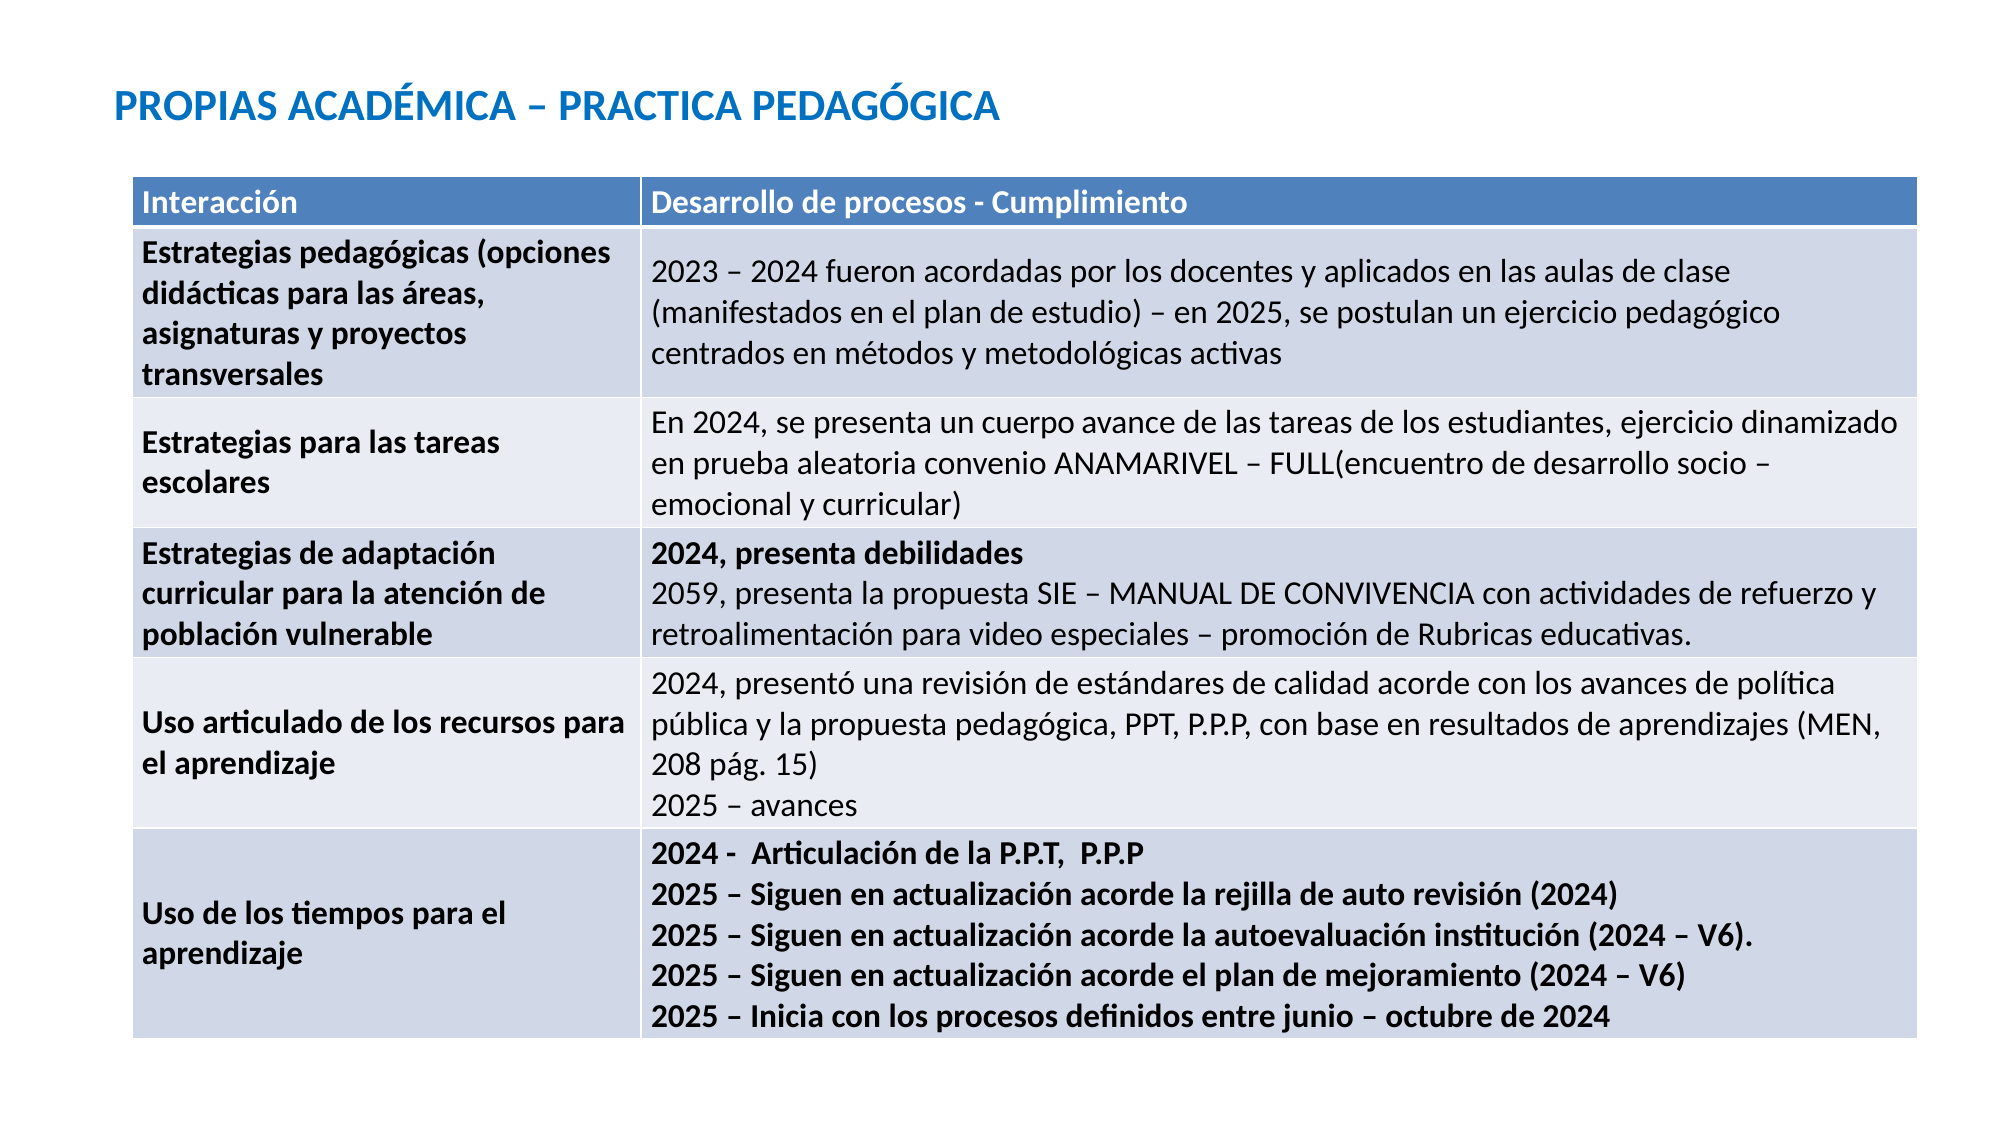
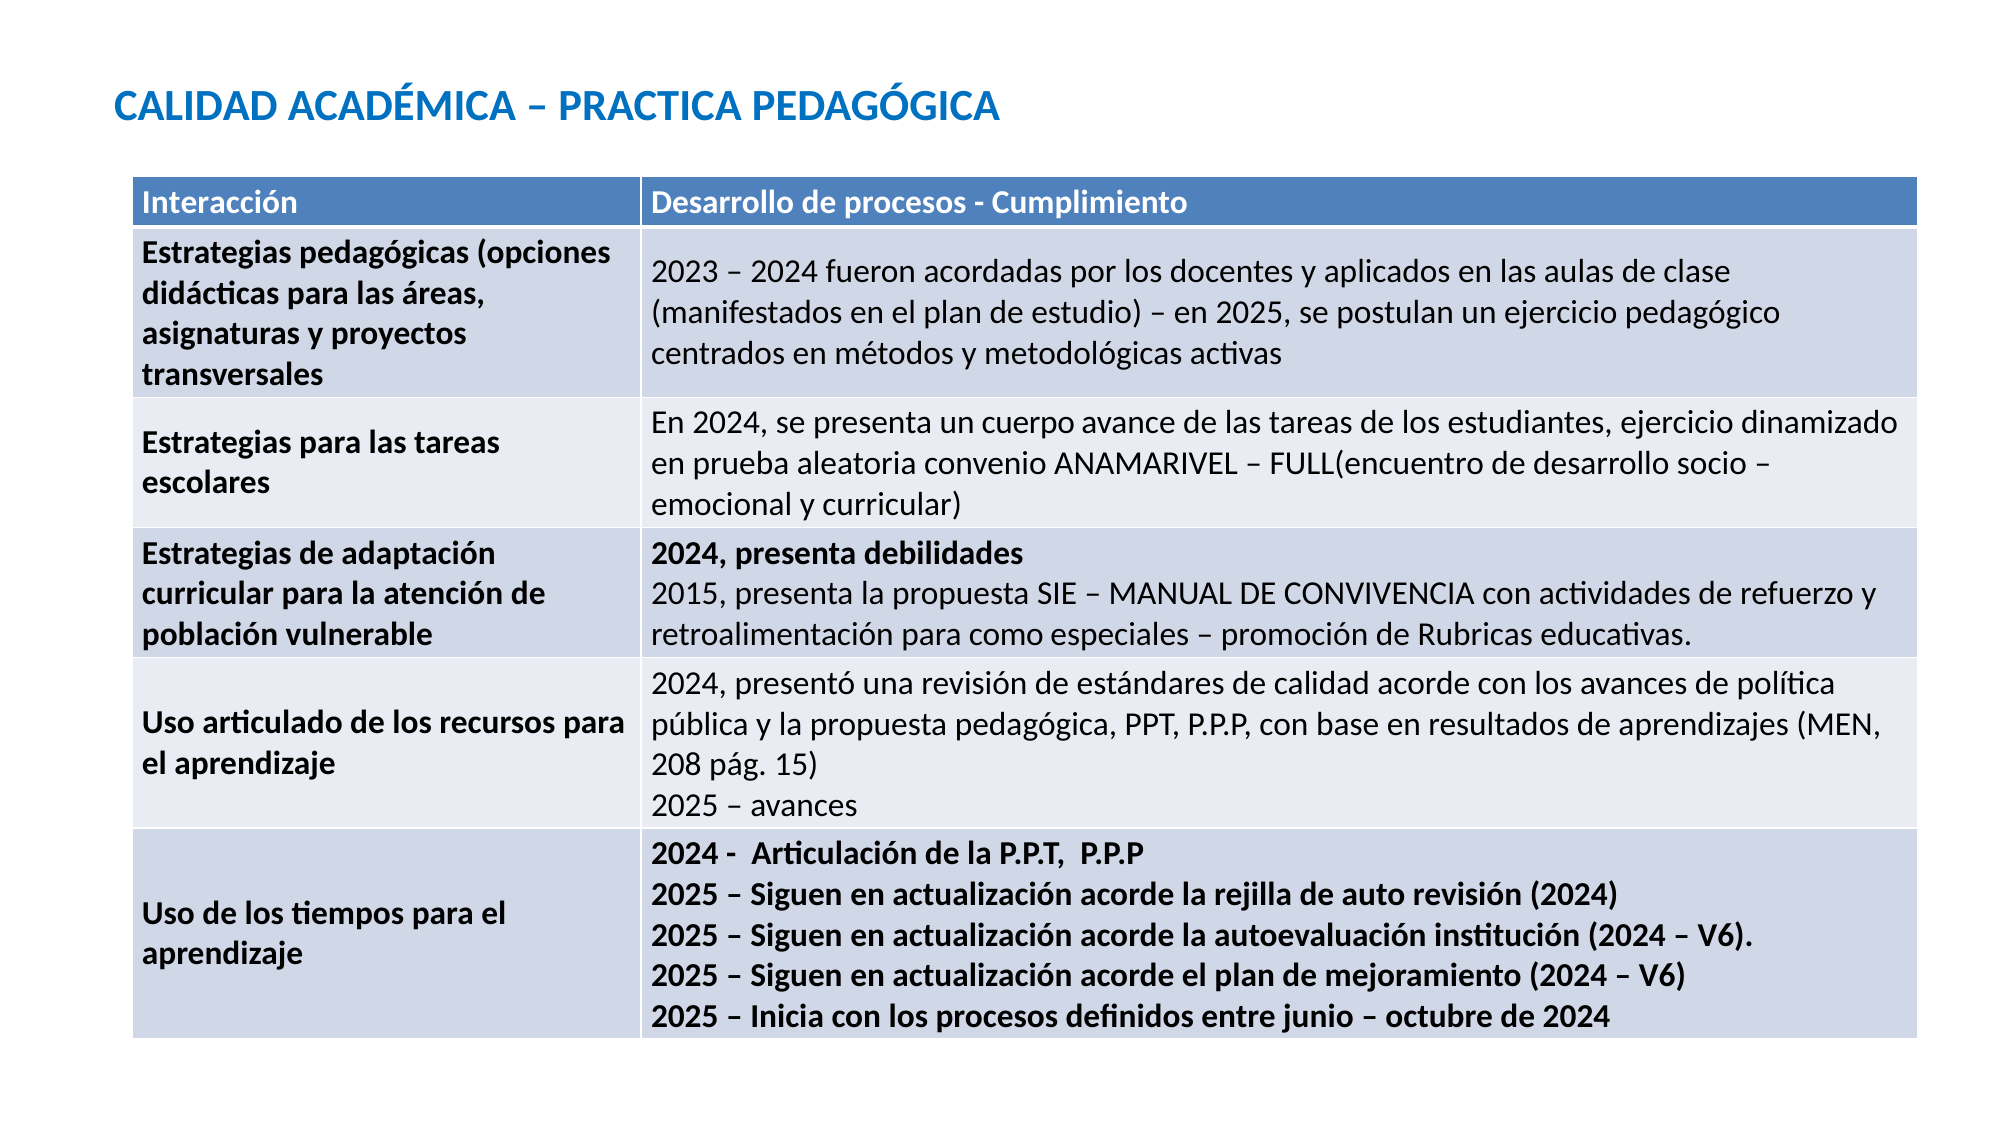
PROPIAS: PROPIAS -> CALIDAD (196, 106)
2059: 2059 -> 2015 (689, 594)
video: video -> como (1006, 634)
